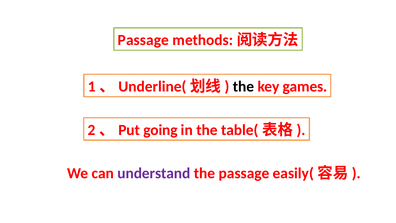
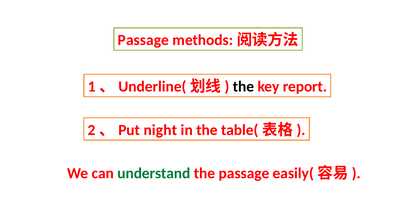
games: games -> report (305, 86)
going: going -> night (160, 130)
understand colour: purple -> green (154, 173)
